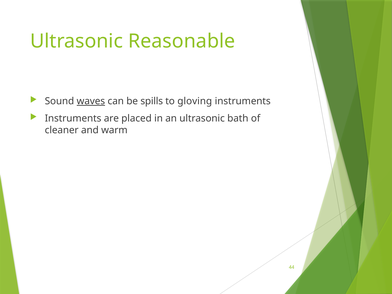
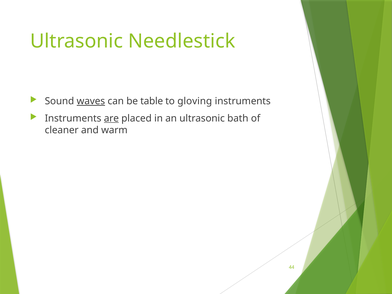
Reasonable: Reasonable -> Needlestick (182, 41)
spills: spills -> table (152, 101)
are underline: none -> present (111, 118)
